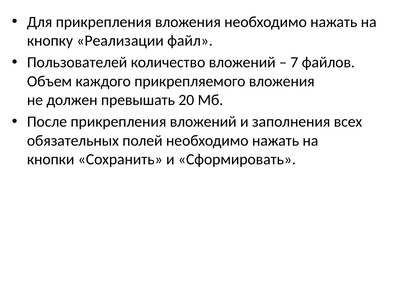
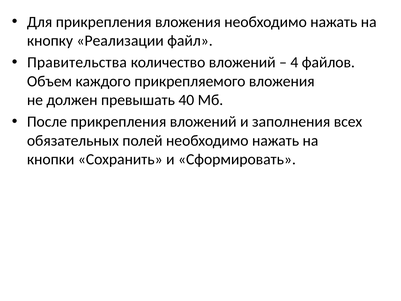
Пользователей: Пользователей -> Правительства (77, 62)
7: 7 -> 4 (294, 62)
20: 20 -> 40 (186, 100)
